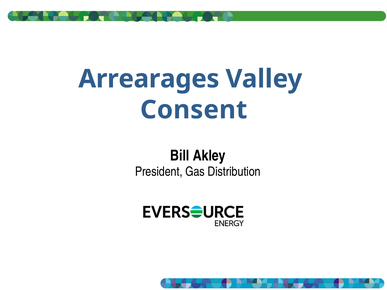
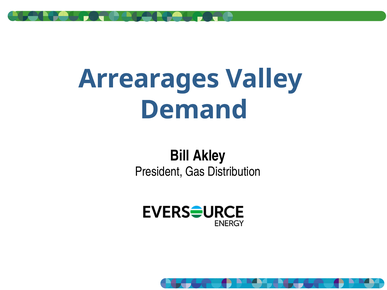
Consent: Consent -> Demand (194, 110)
